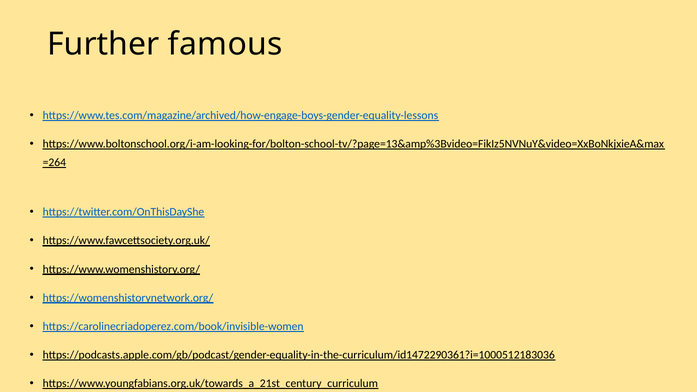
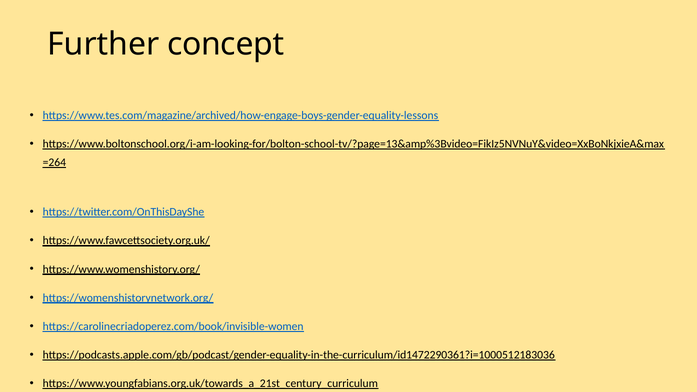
famous: famous -> concept (226, 44)
